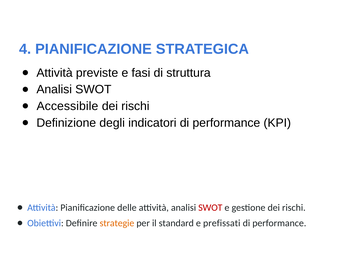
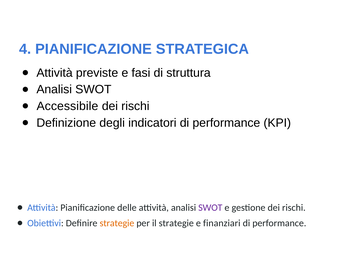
SWOT colour: red -> purple (210, 208)
il standard: standard -> strategie (176, 223)
prefissati: prefissati -> finanziari (222, 223)
